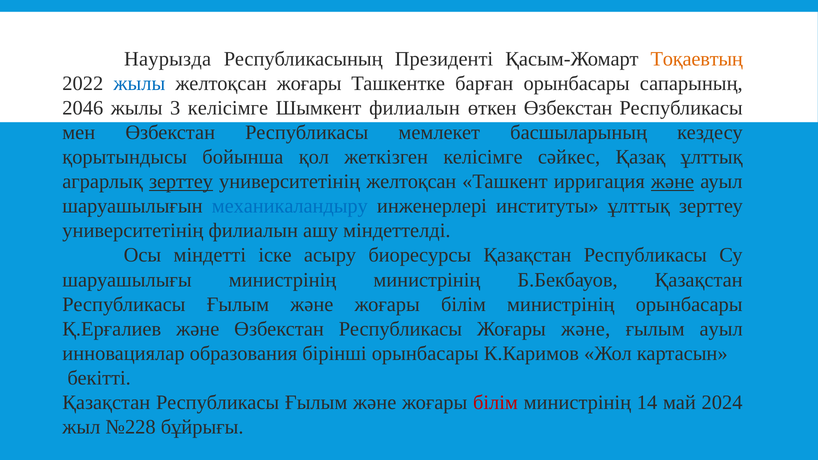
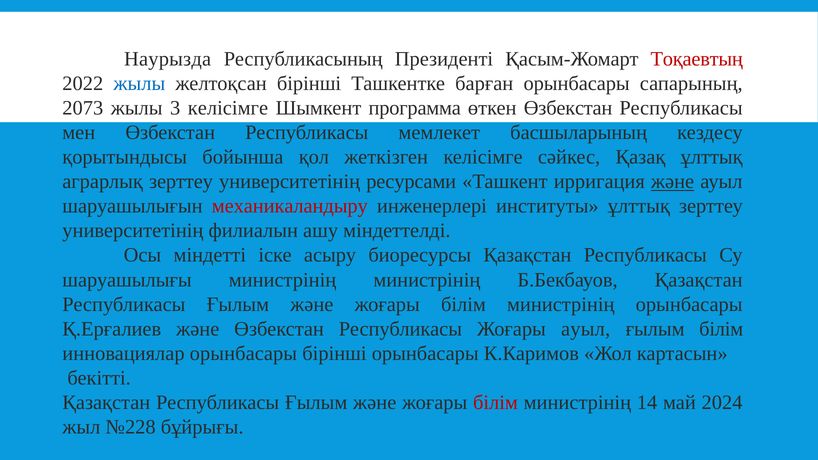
Тоқаевтың colour: orange -> red (697, 59)
желтоқсан жоғары: жоғары -> бірінші (309, 84)
2046: 2046 -> 2073 (83, 108)
Шымкент филиалын: филиалын -> программа (415, 108)
зерттеу underline: present -> none (181, 182)
университетінің желтоқсан: желтоқсан -> ресурсами (411, 182)
механикаландыру colour: blue -> red (290, 206)
Жоғары және: және -> ауыл (586, 329)
ғылым ауыл: ауыл -> білім (721, 329)
инновациялар образования: образования -> орынбасары (243, 353)
